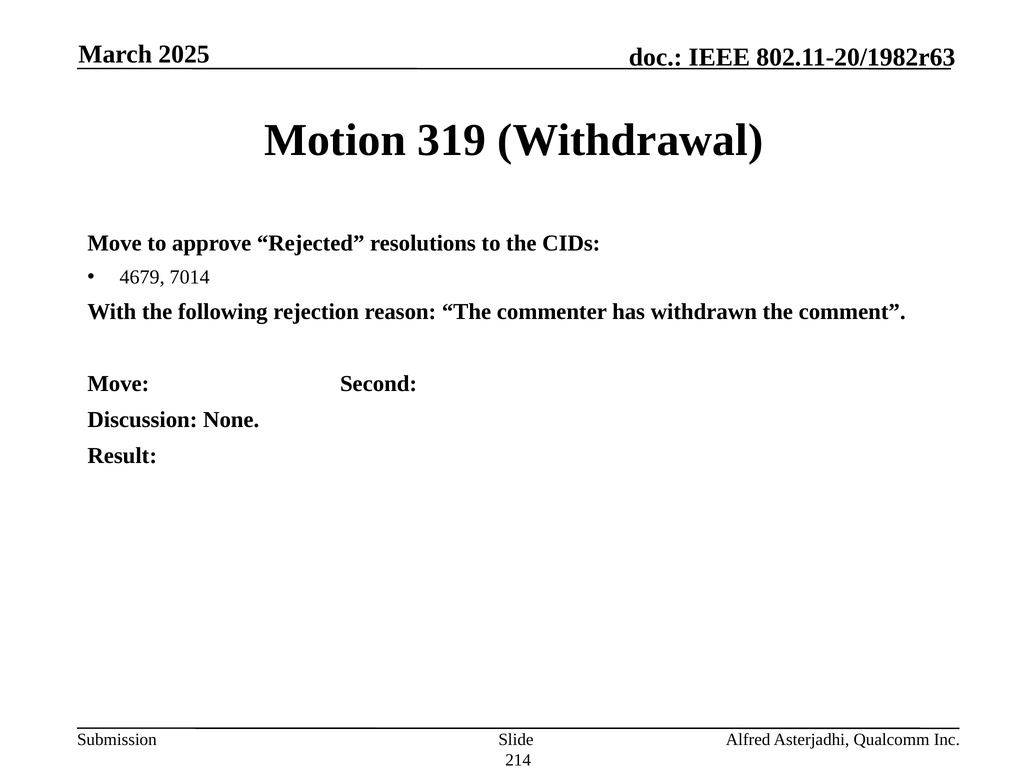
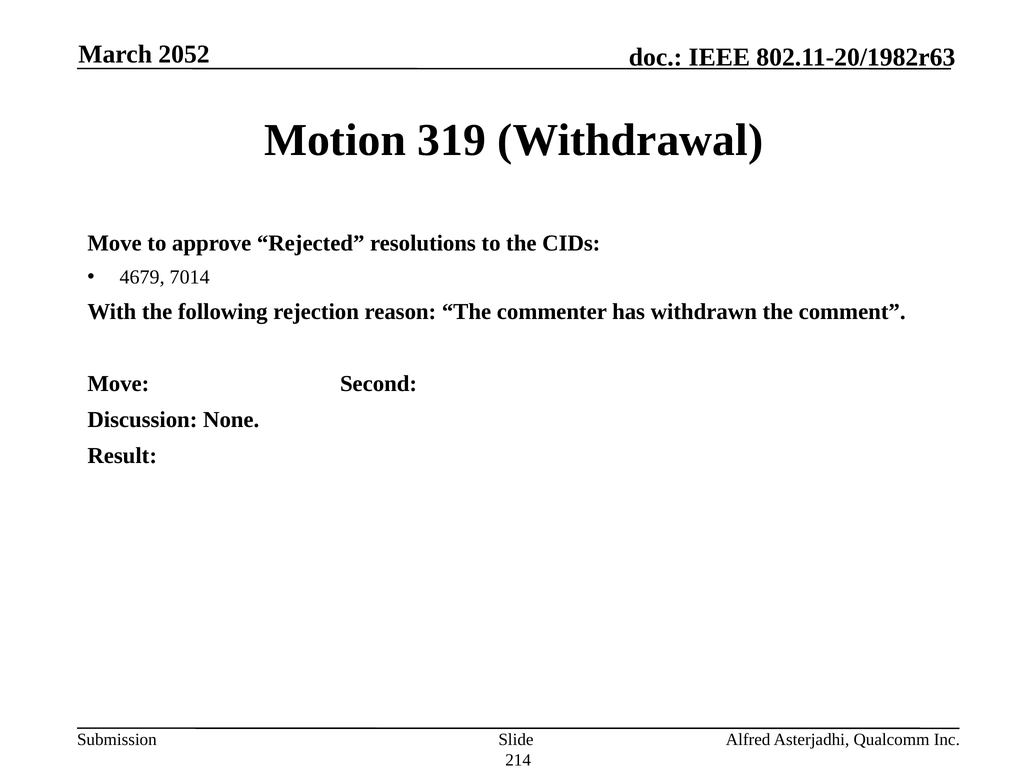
2025: 2025 -> 2052 (184, 54)
